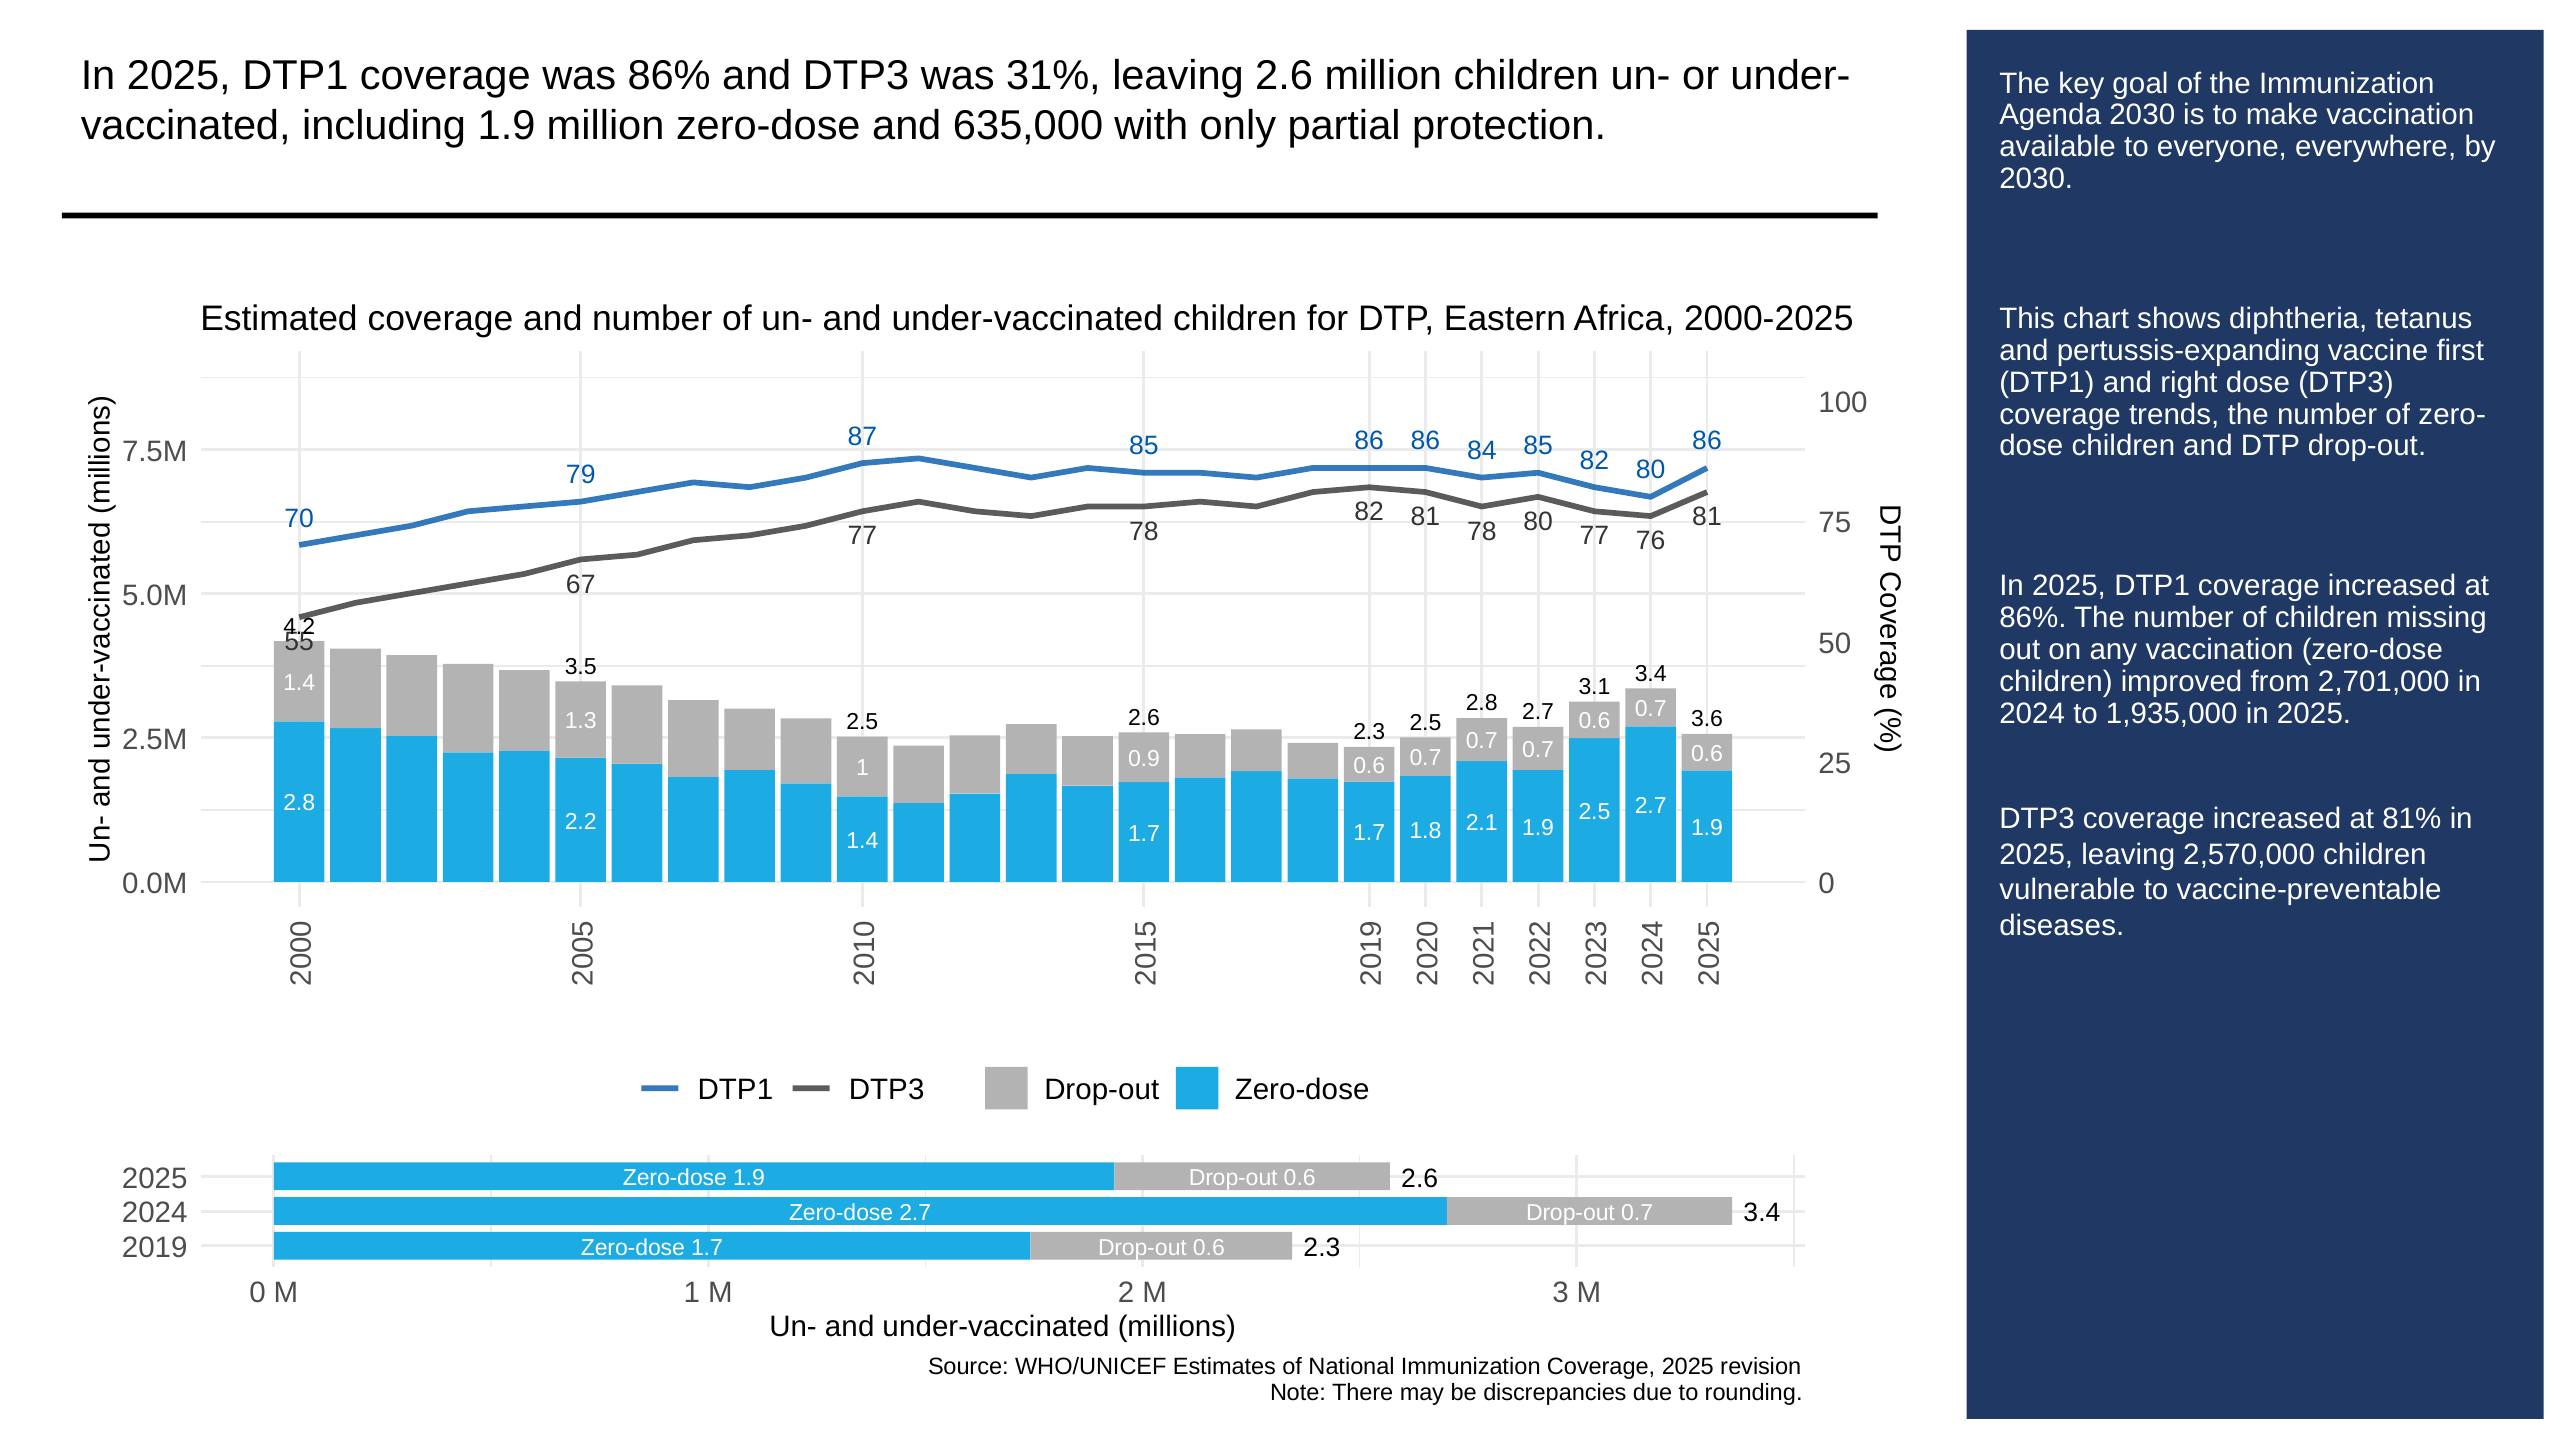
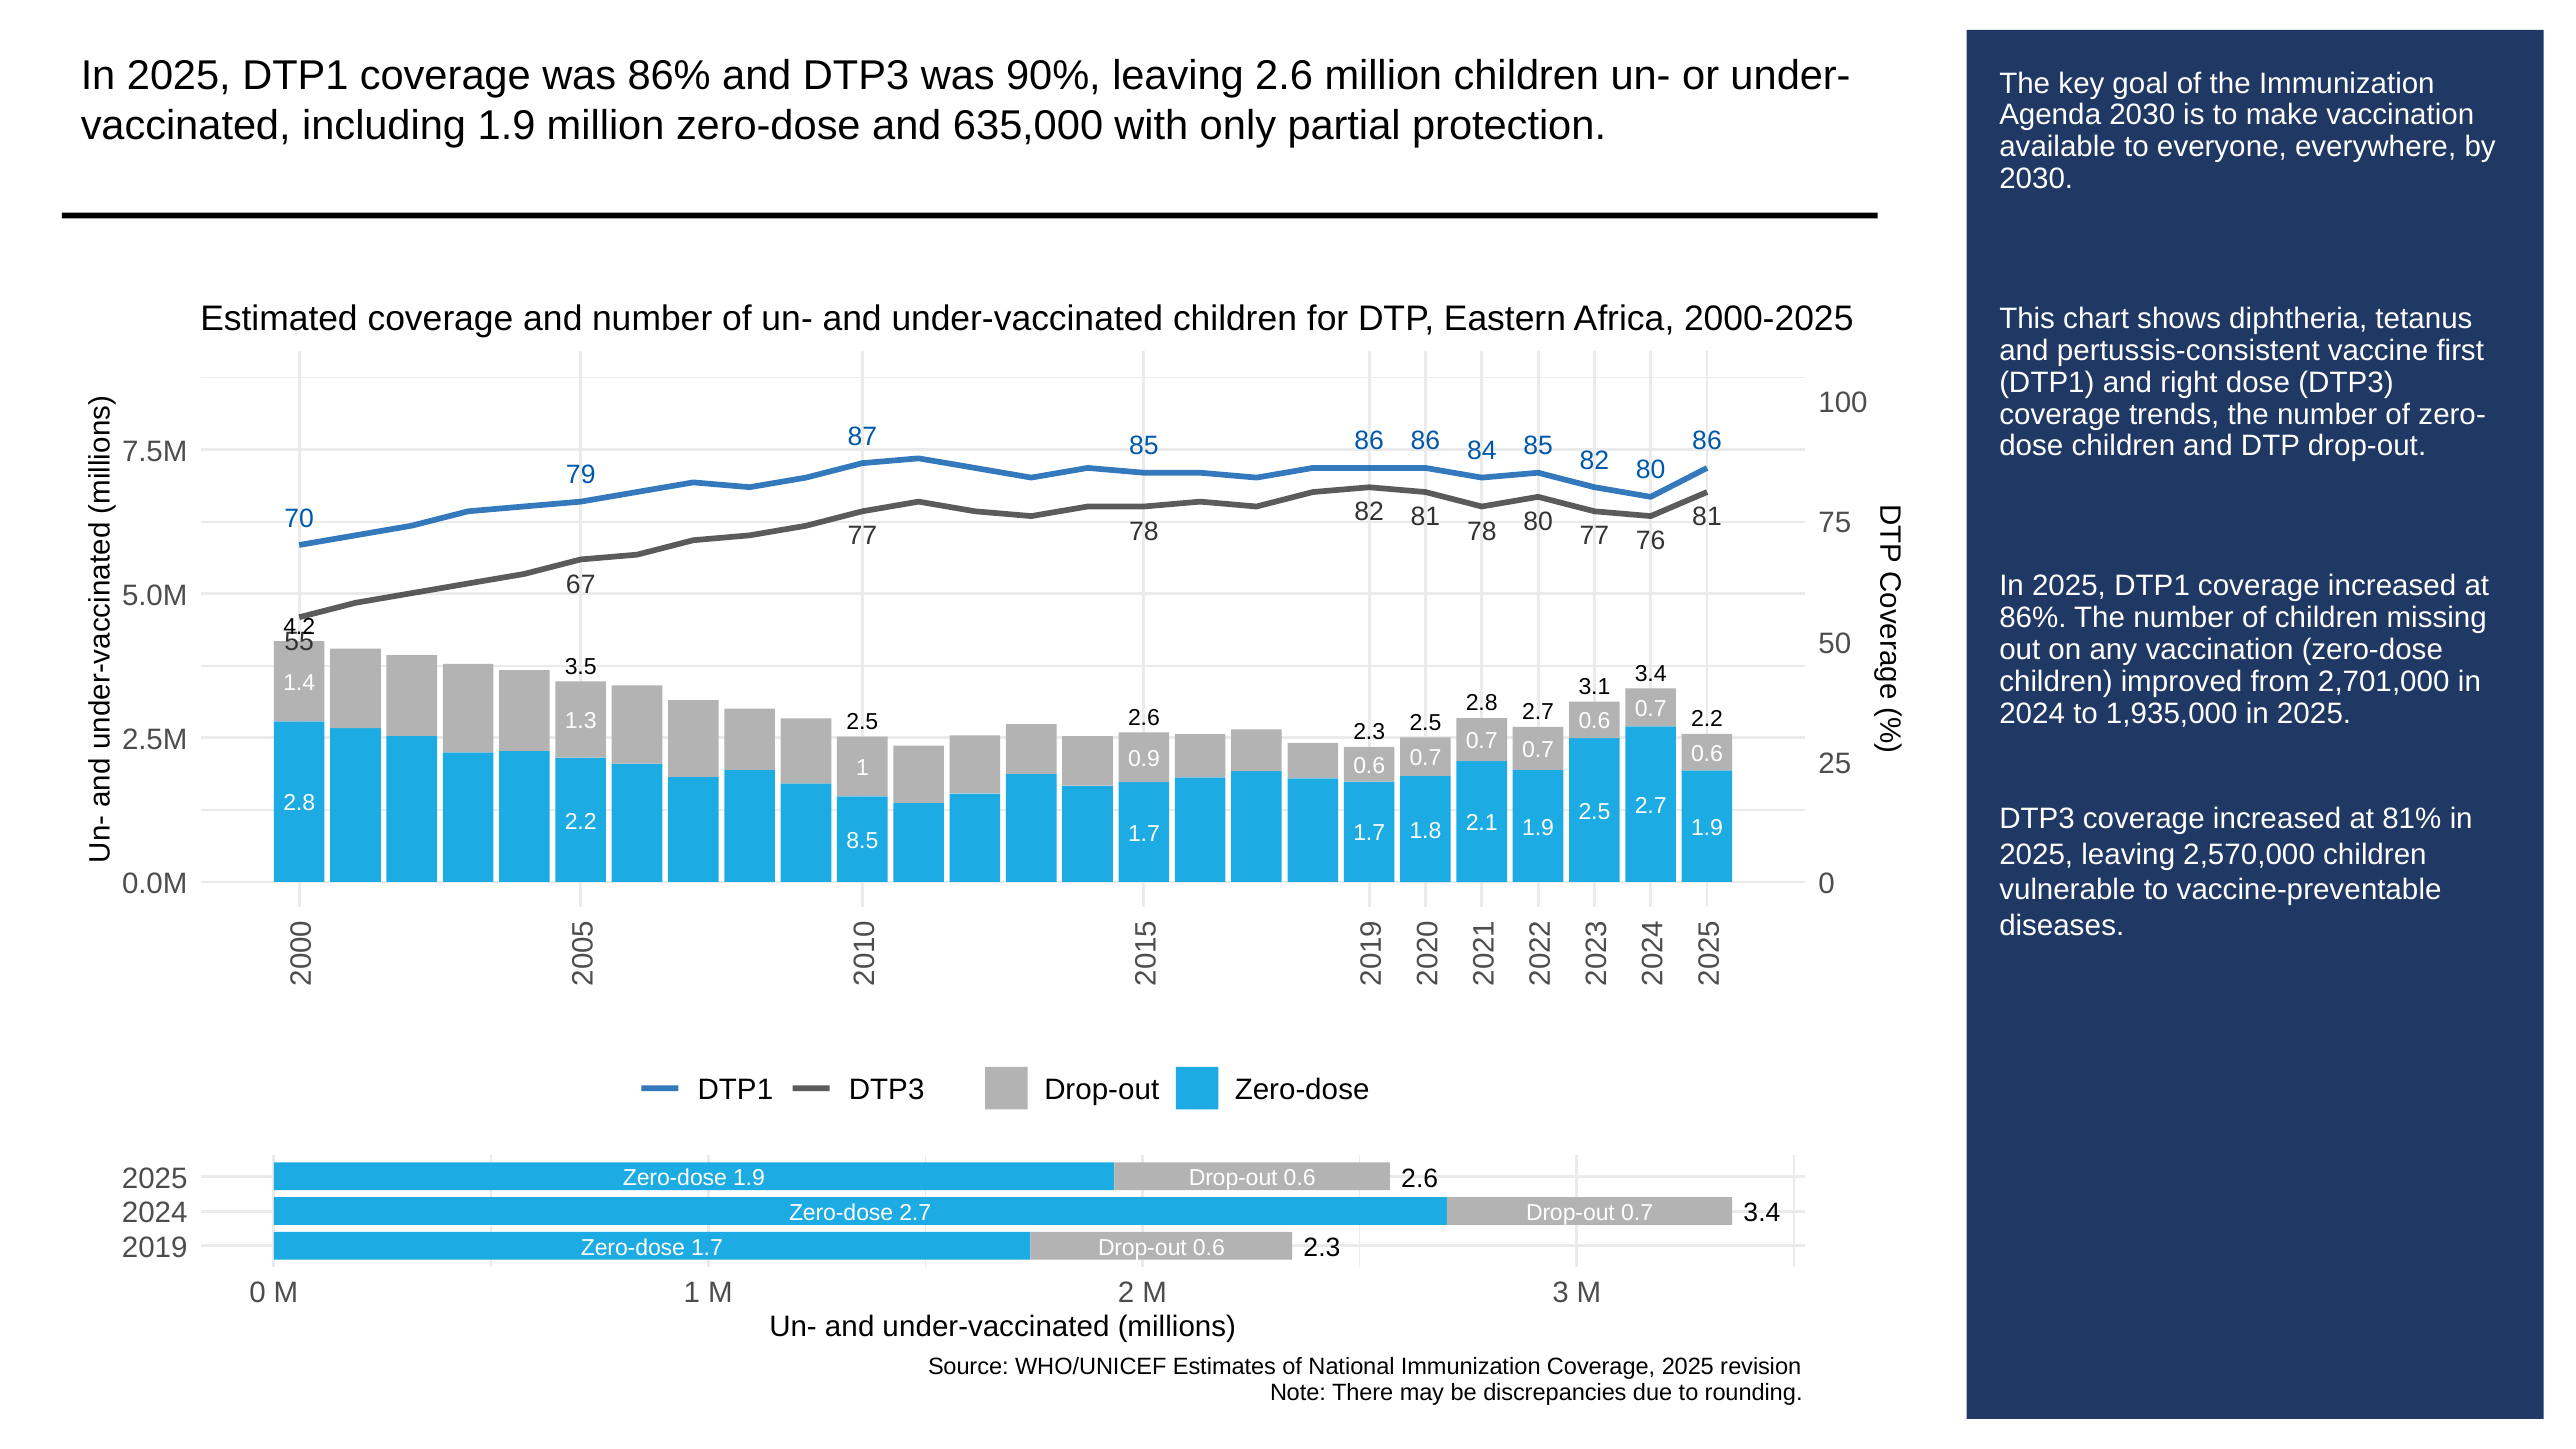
31%: 31% -> 90% (1053, 76)
pertussis-expanding: pertussis-expanding -> pertussis-consistent (2188, 351)
3.6: 3.6 -> 2.2 (1707, 719)
1.4: 1.4 -> 8.5 (862, 841)
